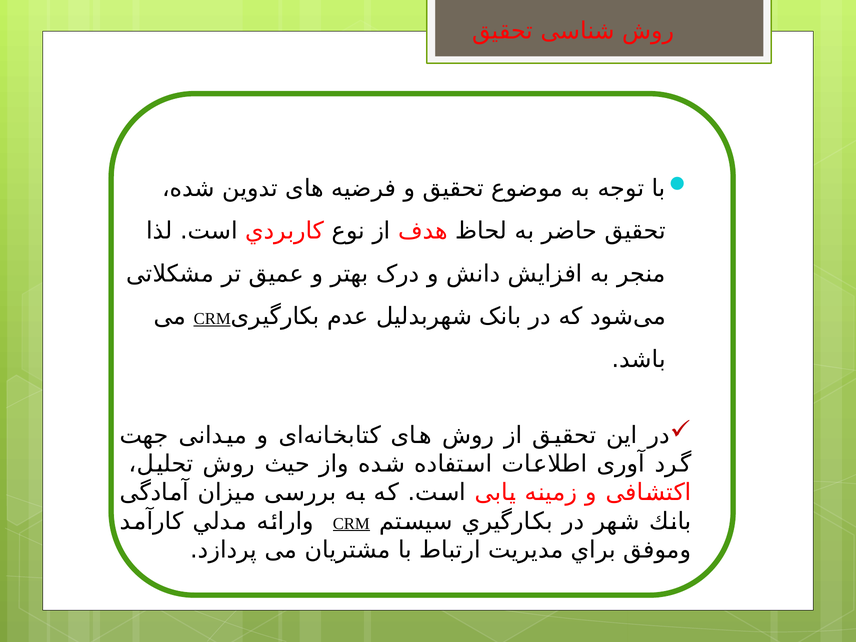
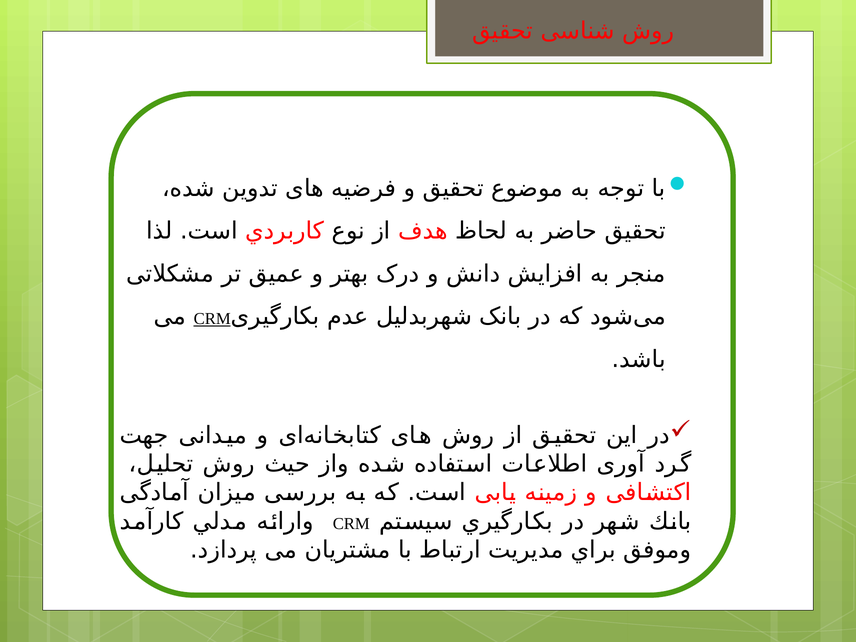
CRM underline: present -> none (351, 524)
